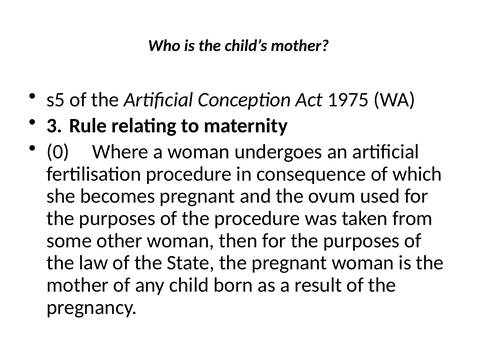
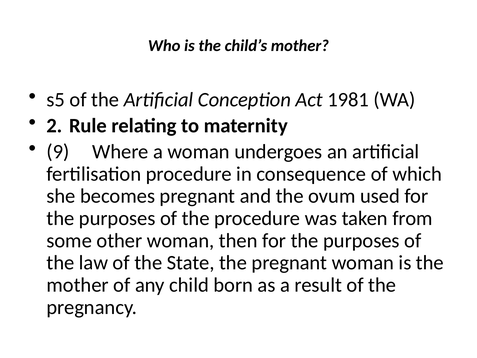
1975: 1975 -> 1981 (348, 100)
3: 3 -> 2 (54, 126)
0: 0 -> 9 (58, 152)
